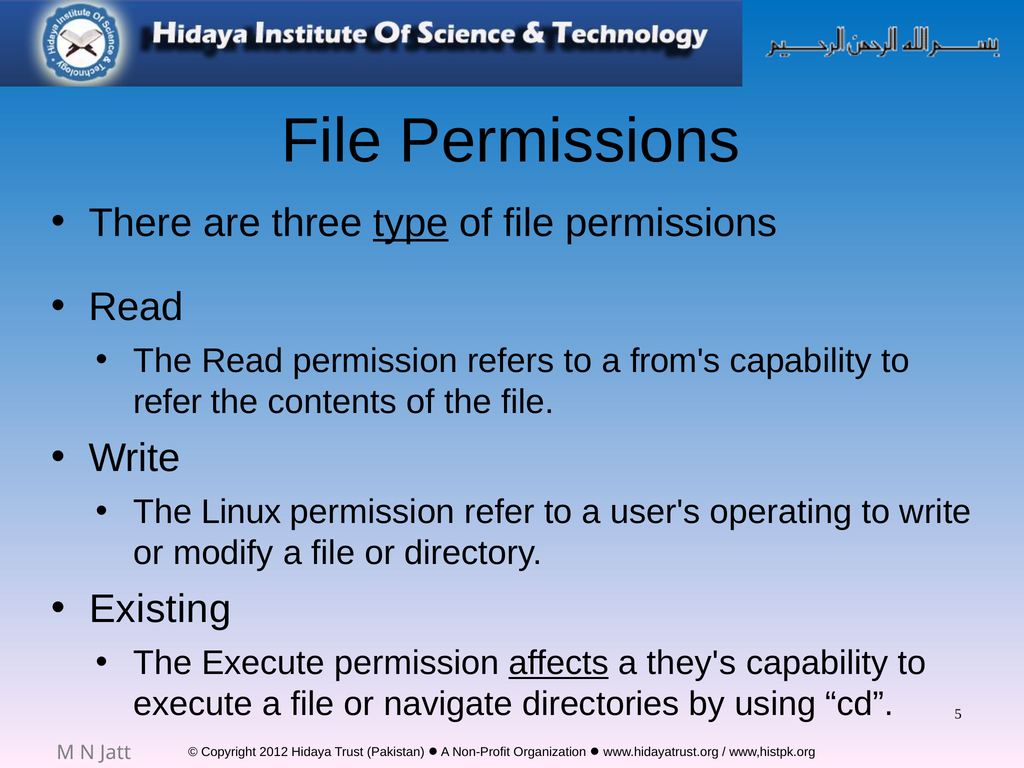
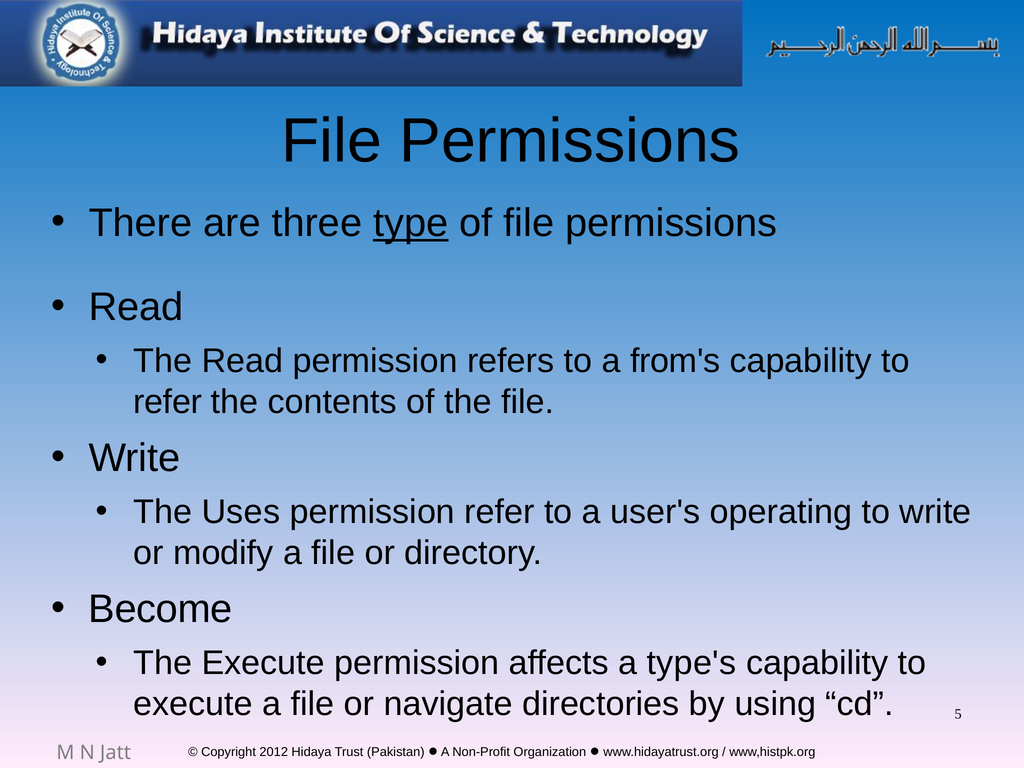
Linux: Linux -> Uses (241, 512)
Existing: Existing -> Become (161, 609)
affects underline: present -> none (559, 663)
they's: they's -> type's (691, 663)
